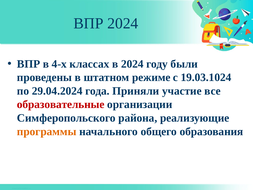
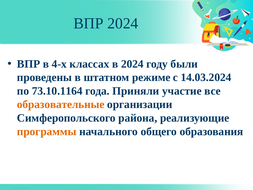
19.03.1024: 19.03.1024 -> 14.03.2024 (206, 77)
29.04.2024: 29.04.2024 -> 73.10.1164 (57, 91)
образовательные colour: red -> orange (61, 104)
